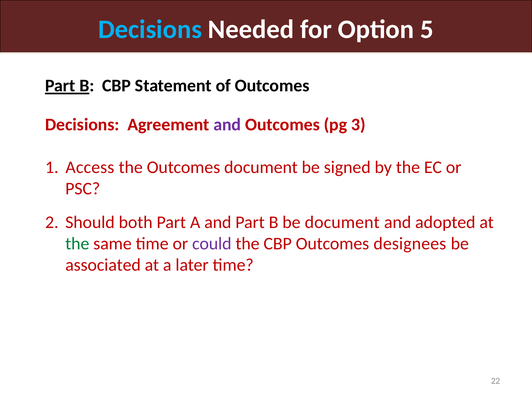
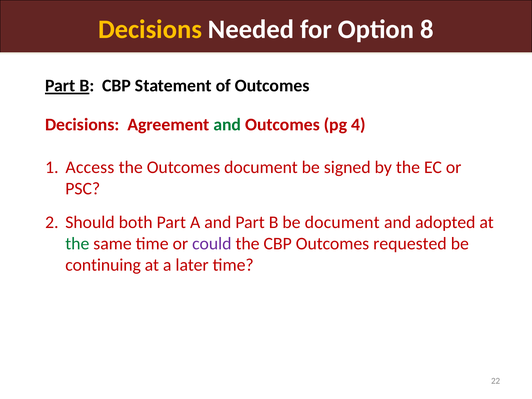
Decisions colour: light blue -> yellow (150, 29)
5: 5 -> 8 (427, 29)
and colour: purple -> green (227, 125)
3: 3 -> 4 (358, 125)
designees: designees -> requested (410, 244)
associated: associated -> continuing (103, 265)
